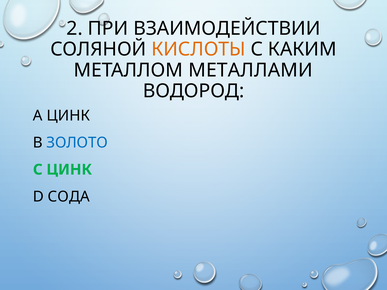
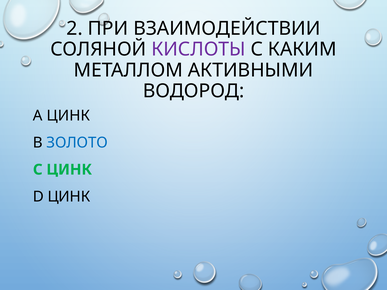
КИСЛОТЫ colour: orange -> purple (198, 49)
МЕТАЛЛАМИ: МЕТАЛЛАМИ -> АКТИВНЫМИ (251, 70)
D СОДА: СОДА -> ЦИНК (69, 197)
